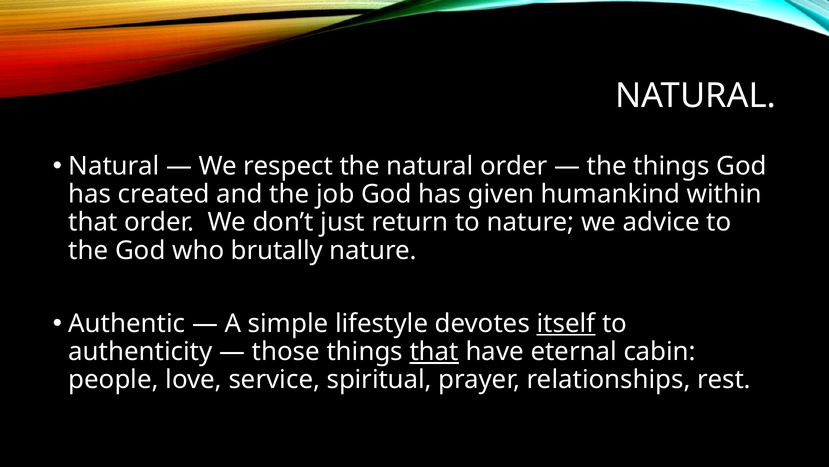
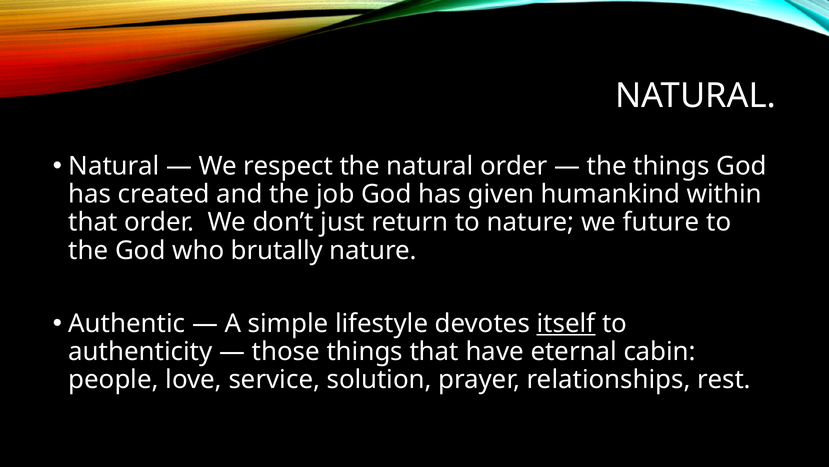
advice: advice -> future (661, 222)
that underline: present -> none (434, 351)
spiritual: spiritual -> solution (379, 379)
